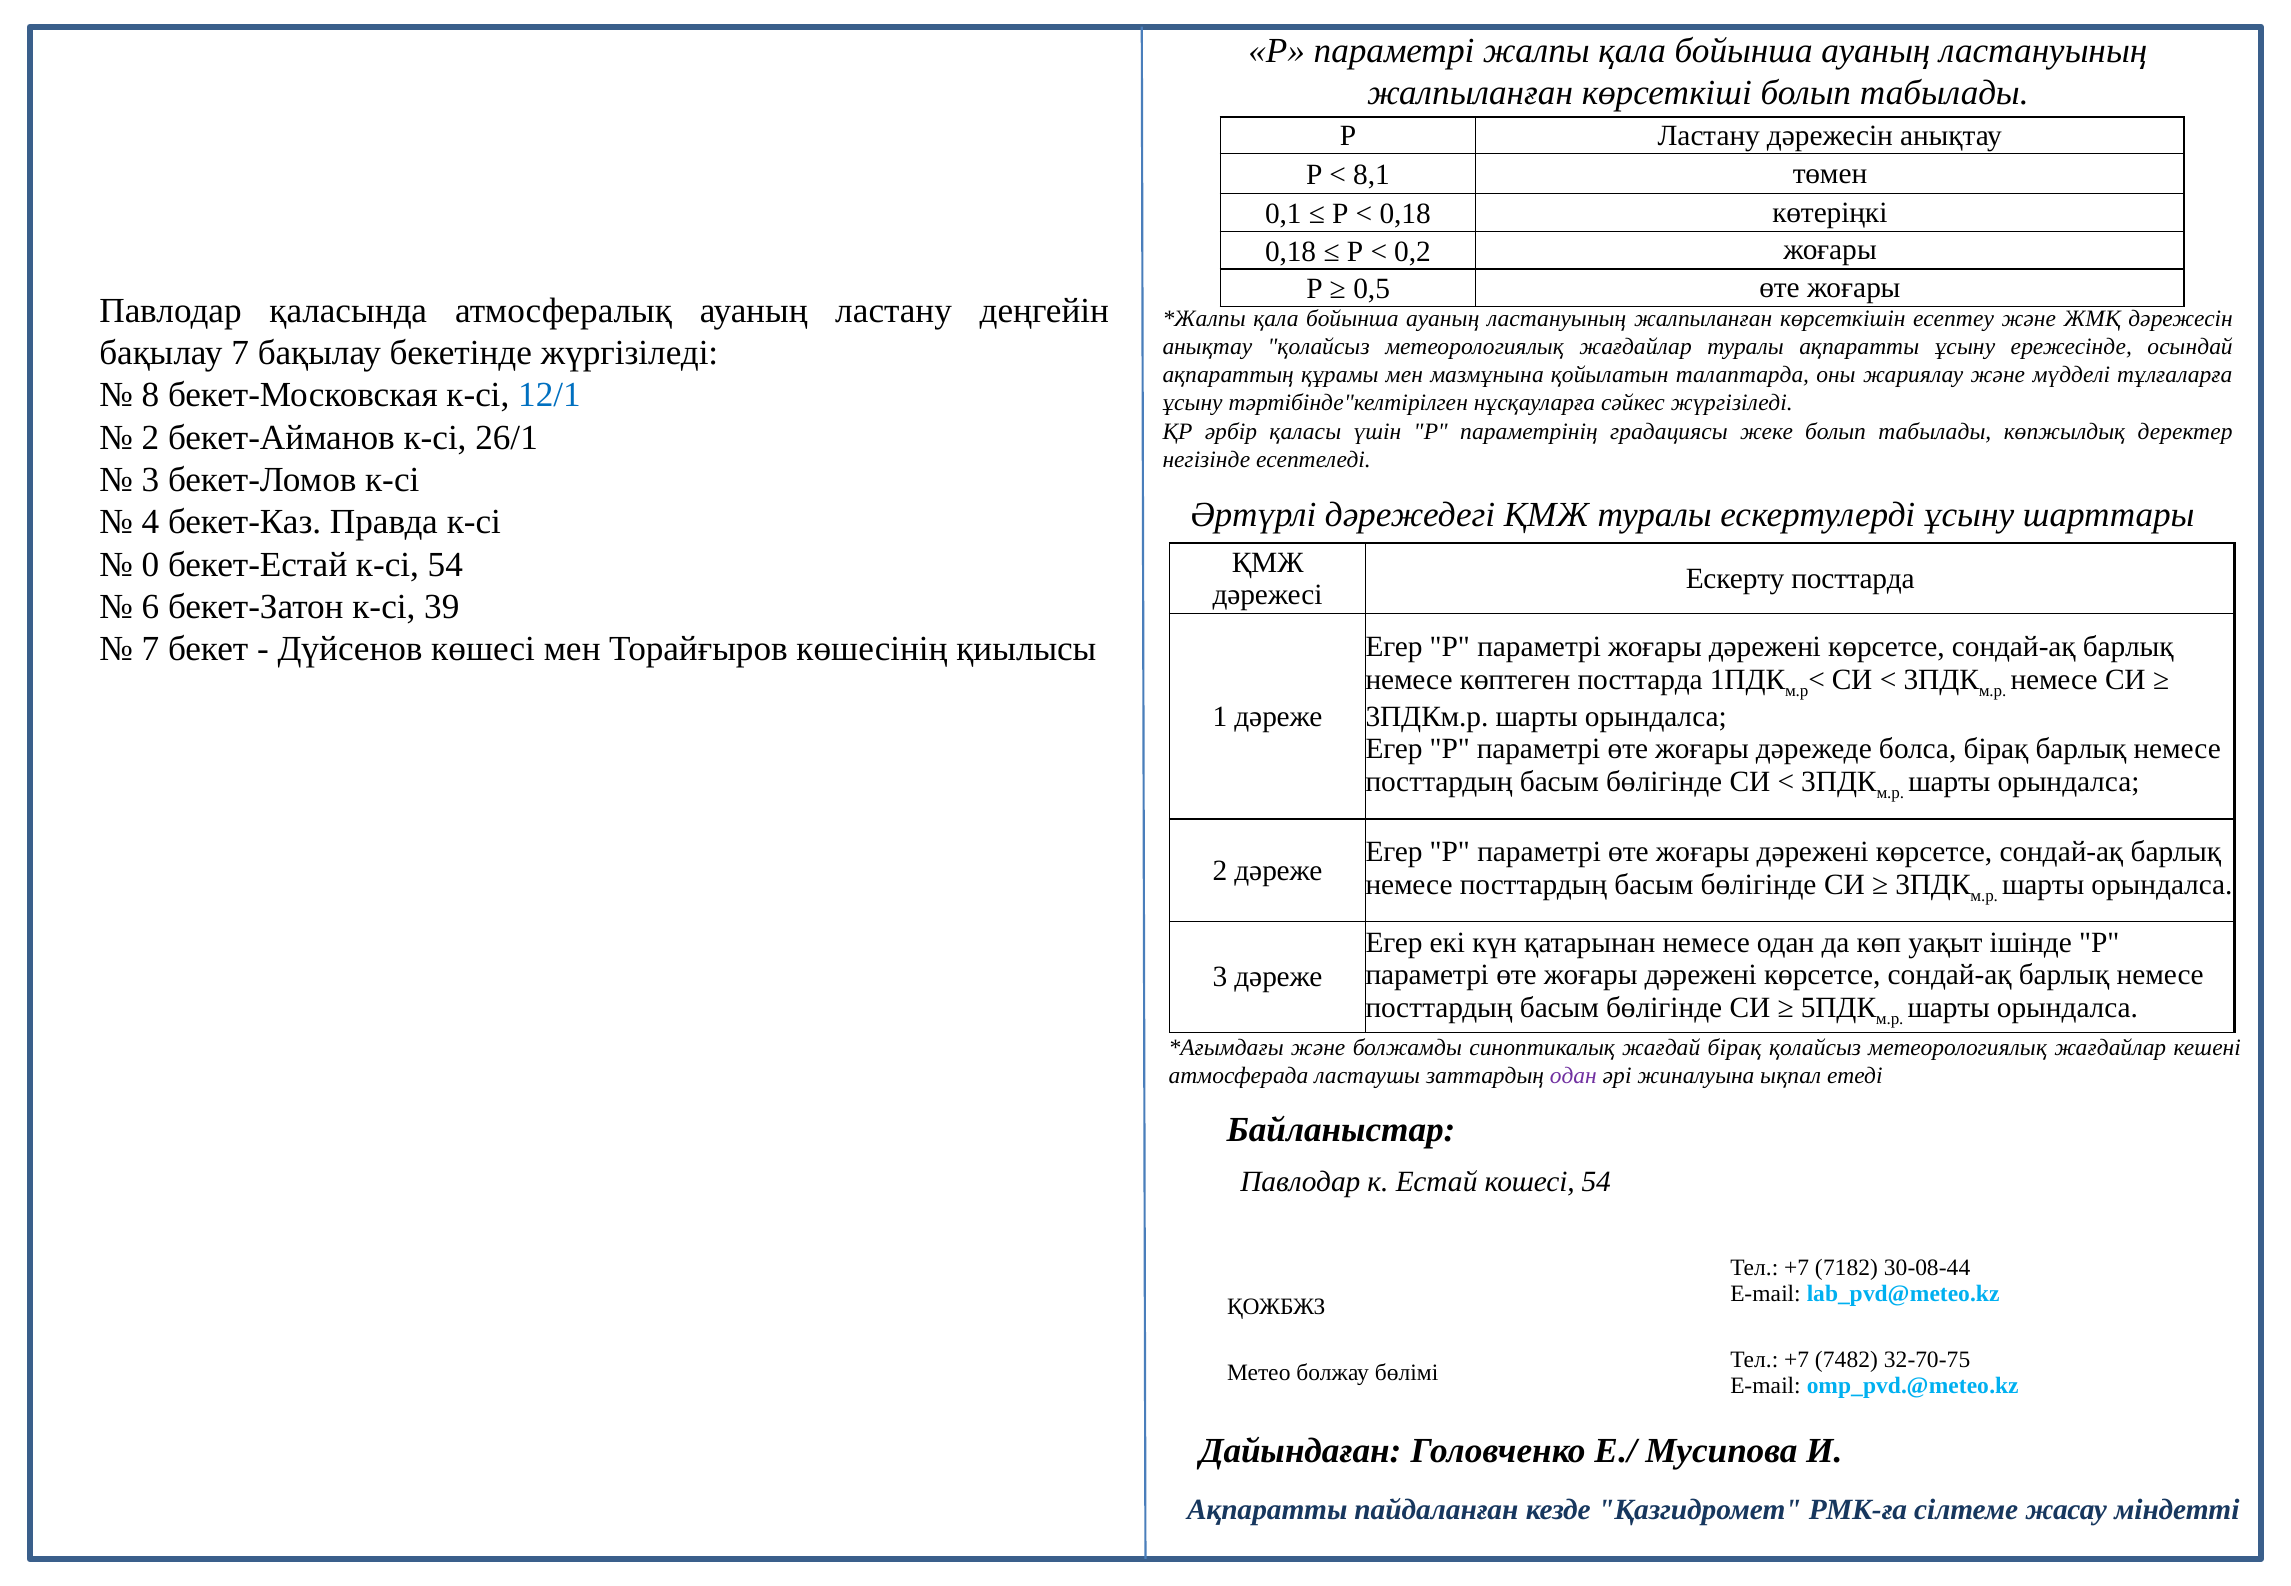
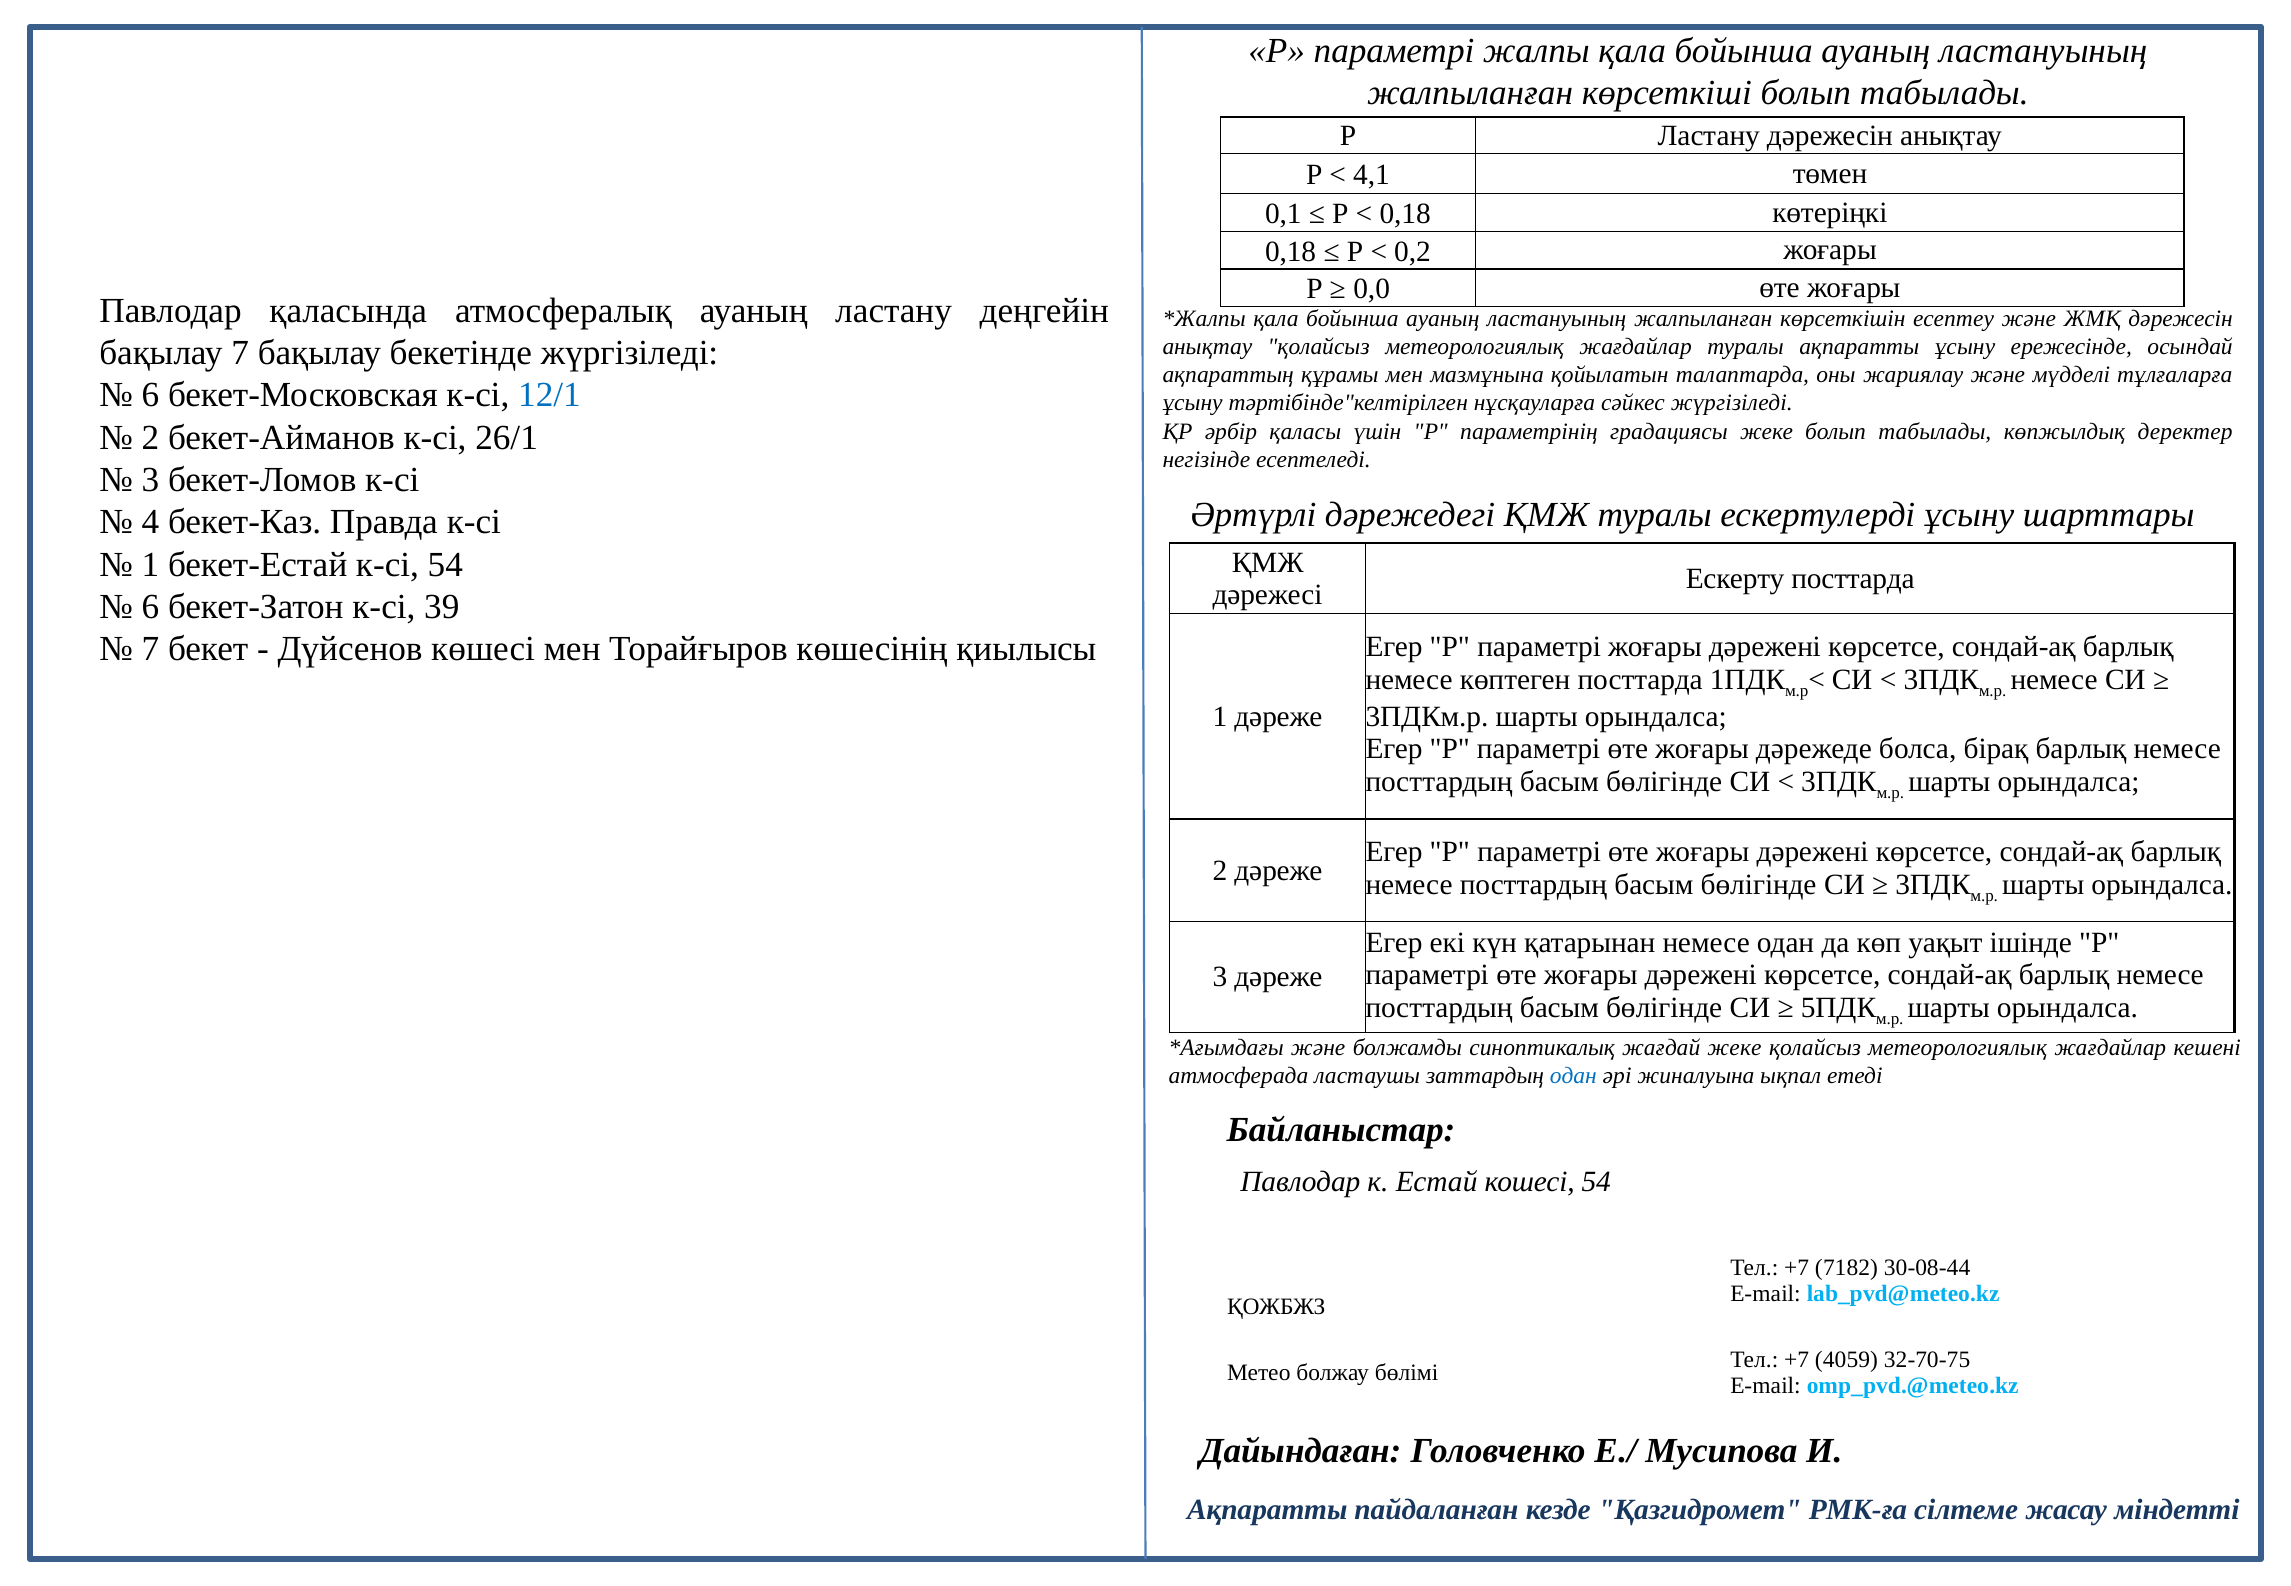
8,1: 8,1 -> 4,1 (1372, 175)
0,5: 0,5 -> 0,0 (1372, 289)
8: 8 -> 6 (151, 395)
0: 0 -> 1 (151, 564)
жағдай бірақ: бірақ -> жеке (1735, 1048)
одан colour: purple -> blue (1573, 1076)
7482: 7482 -> 4059 (1846, 1360)
